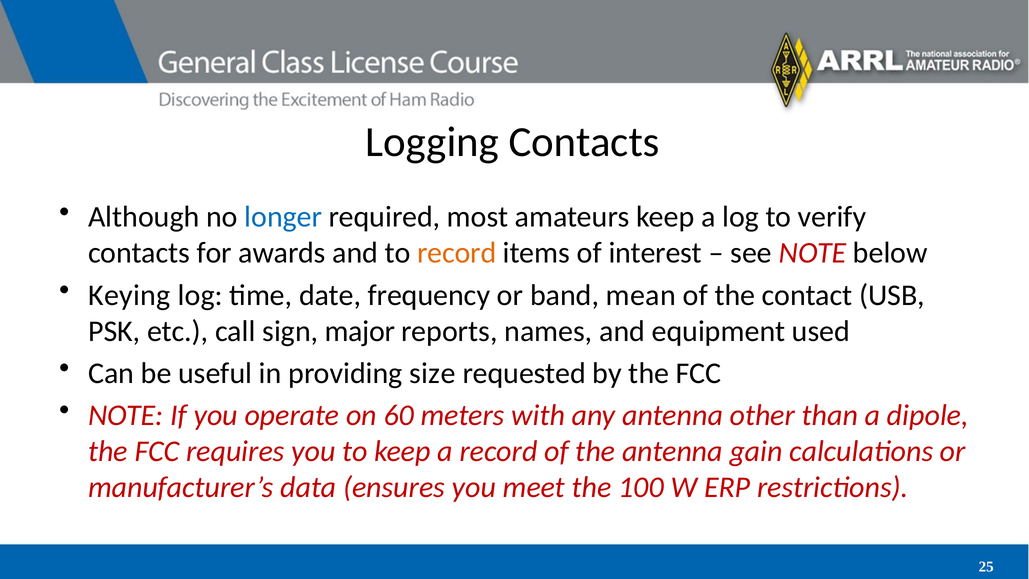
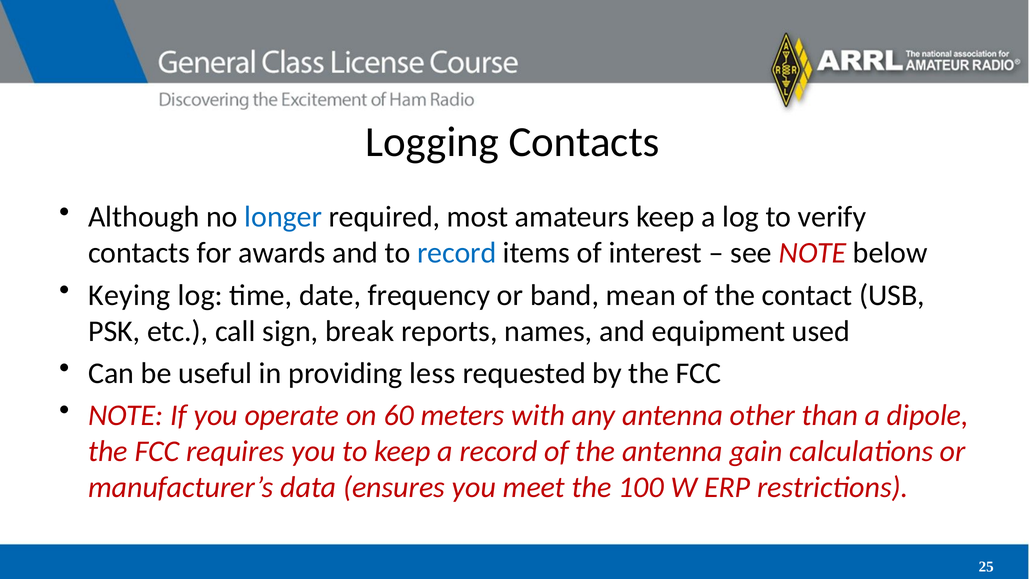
record colour: orange -> blue (457, 253)
major: major -> break (360, 331)
size: size -> less (432, 373)
